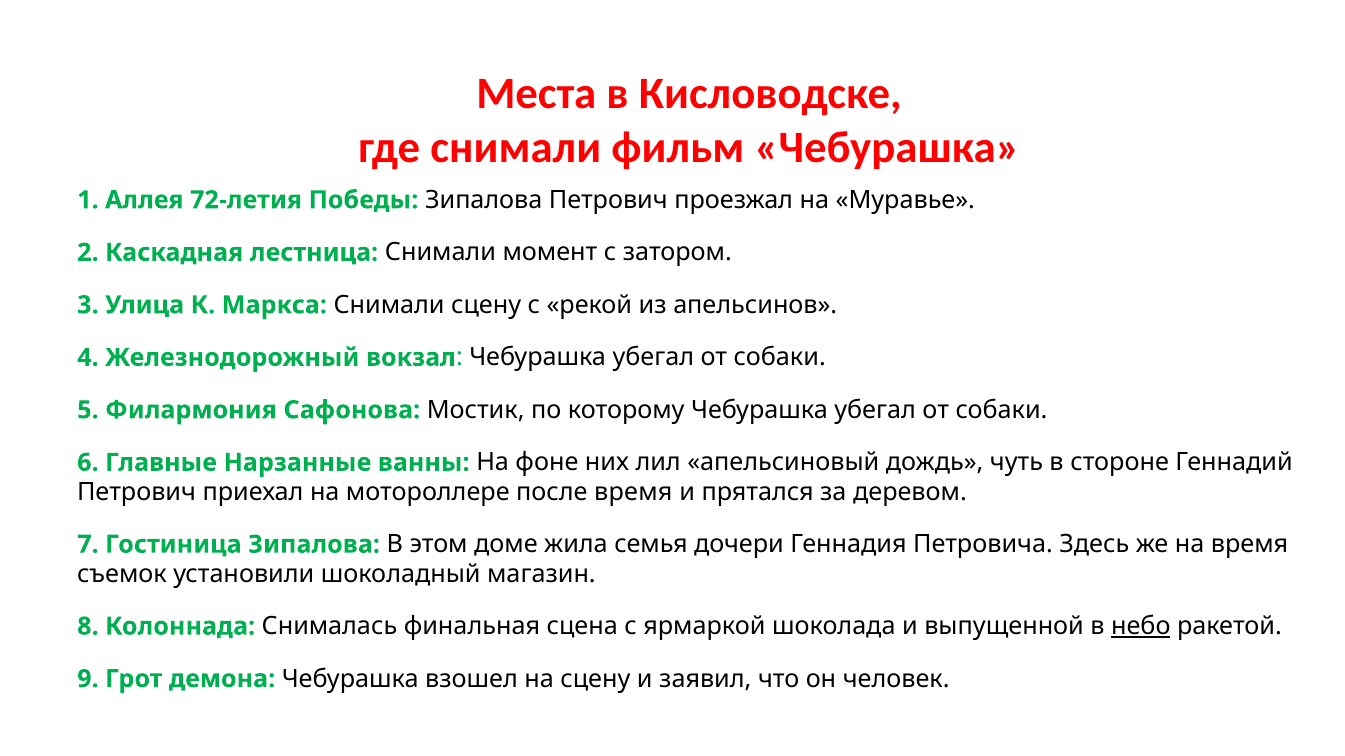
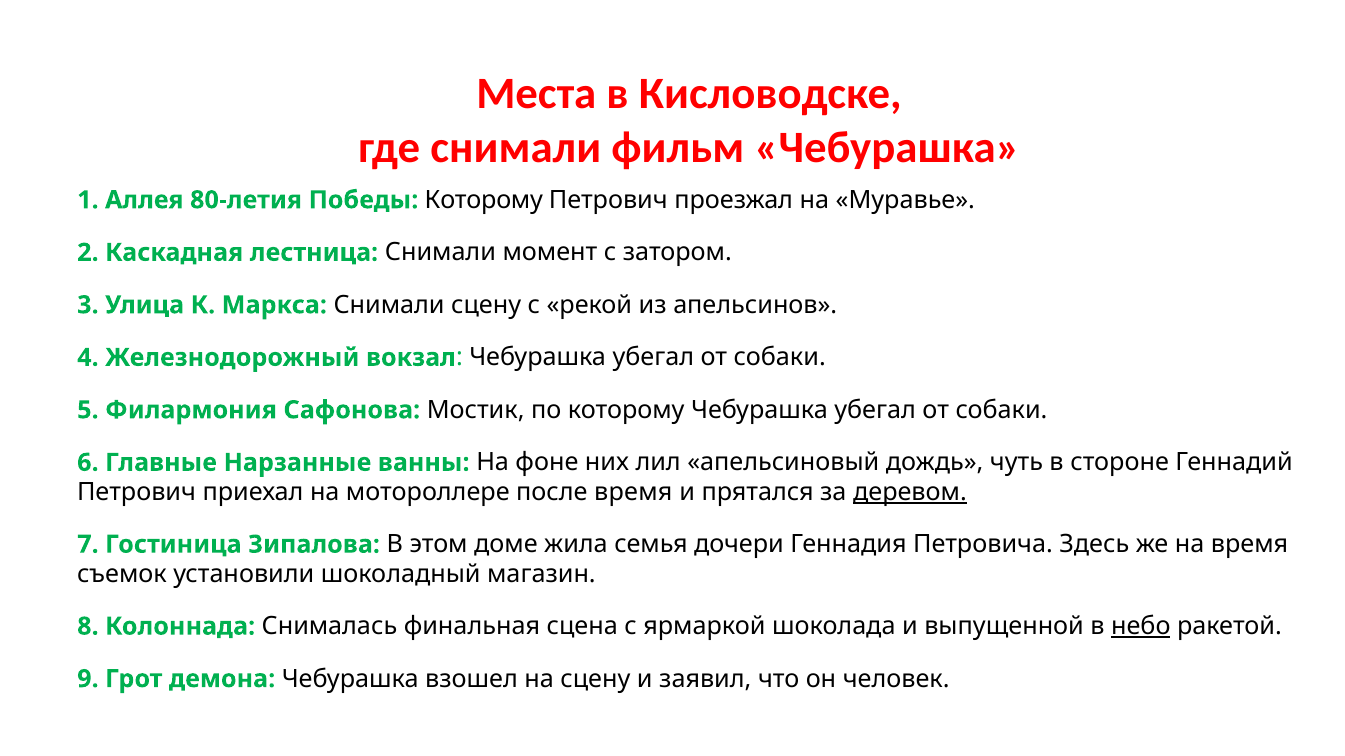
72-летия: 72-летия -> 80-летия (246, 200)
Победы Зипалова: Зипалова -> Которому (484, 200)
деревом underline: none -> present (910, 492)
